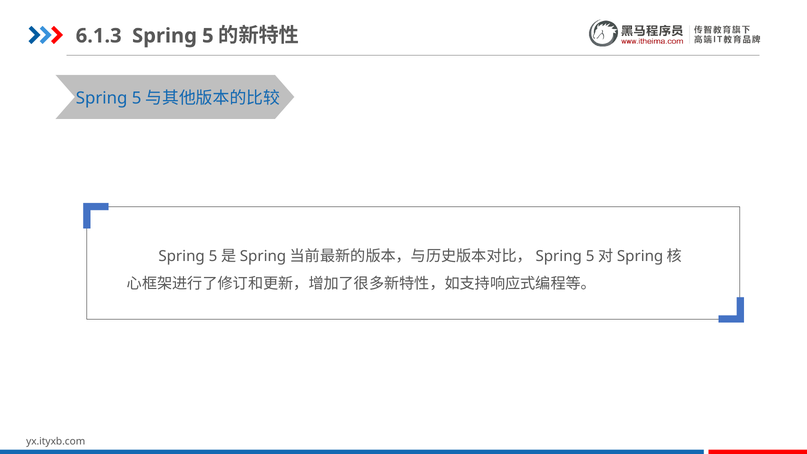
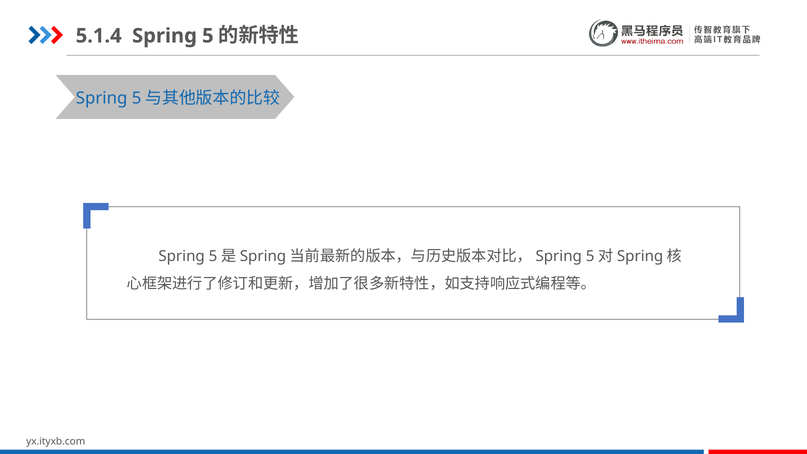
6.1.3: 6.1.3 -> 5.1.4 (99, 36)
